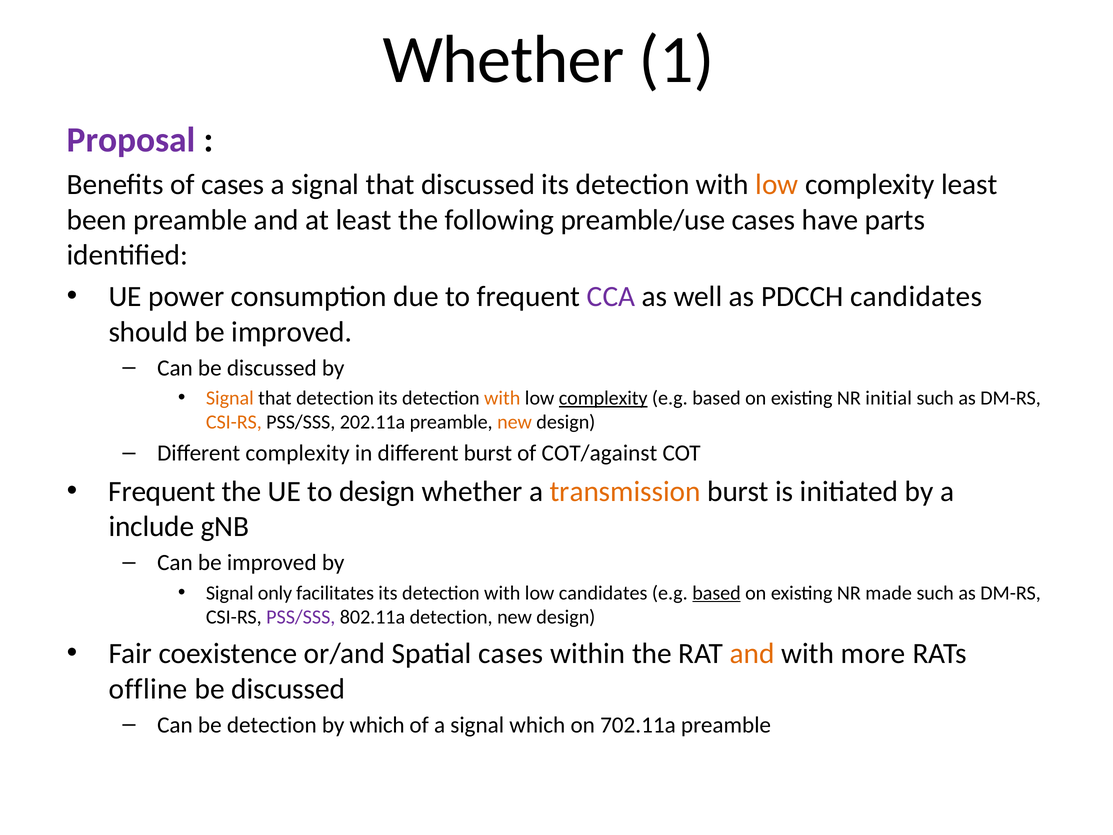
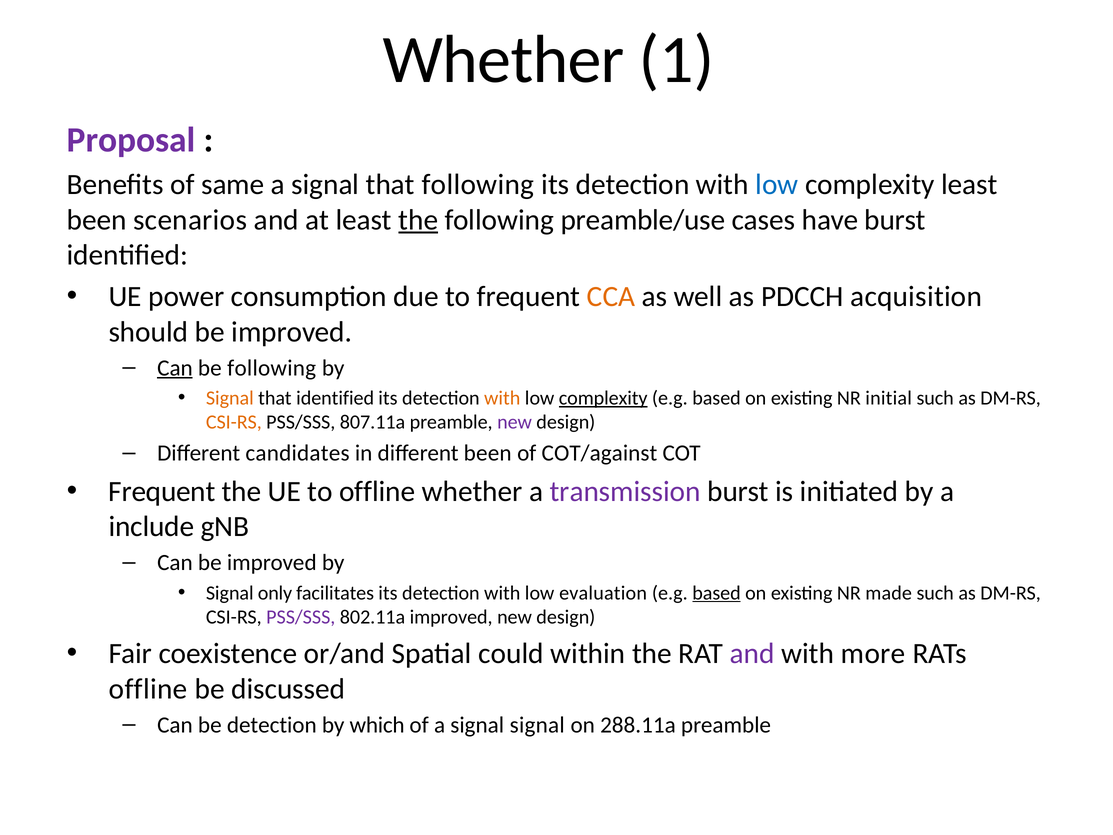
of cases: cases -> same (233, 185)
that discussed: discussed -> following (478, 185)
low colour: orange -> blue (777, 185)
been preamble: preamble -> scenarios (190, 220)
the underline: none -> present (418, 220)
have parts: parts -> burst (895, 220)
CCA colour: purple -> orange (611, 297)
PDCCH candidates: candidates -> acquisition (916, 297)
Can underline: none -> present (175, 368)
discussed: discussed -> following (272, 368)
that detection: detection -> identified (335, 398)
202.11a: 202.11a -> 807.11a (372, 422)
new colour: orange -> purple (515, 422)
Different complexity: complexity -> candidates (297, 453)
different burst: burst -> been (488, 453)
to design: design -> offline (377, 491)
transmission colour: orange -> purple (625, 491)
low candidates: candidates -> evaluation (603, 593)
802.11a detection: detection -> improved (451, 617)
Spatial cases: cases -> could (511, 653)
and colour: orange -> purple (752, 653)
signal which: which -> signal (537, 725)
702.11a: 702.11a -> 288.11a (638, 725)
